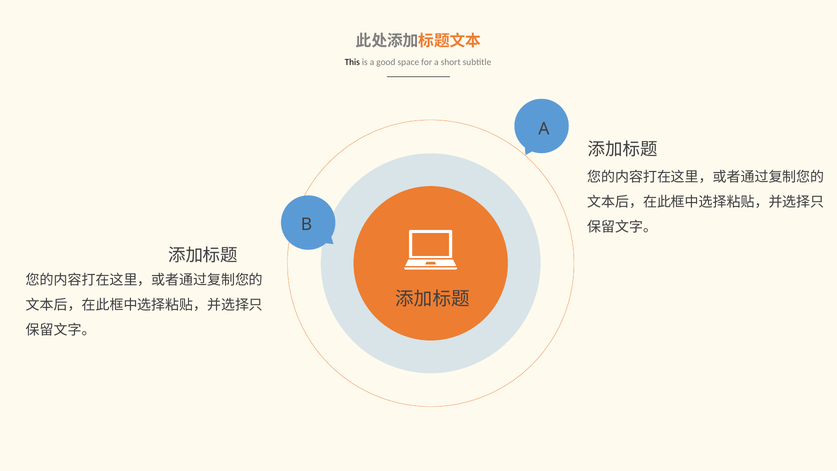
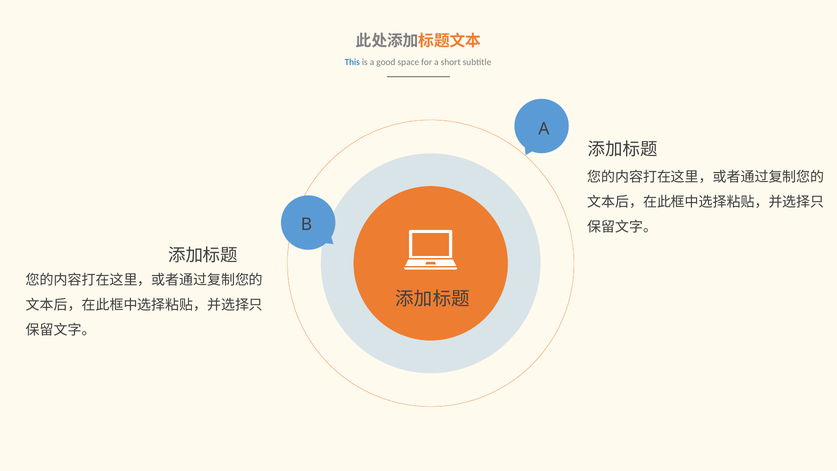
This colour: black -> blue (352, 62)
